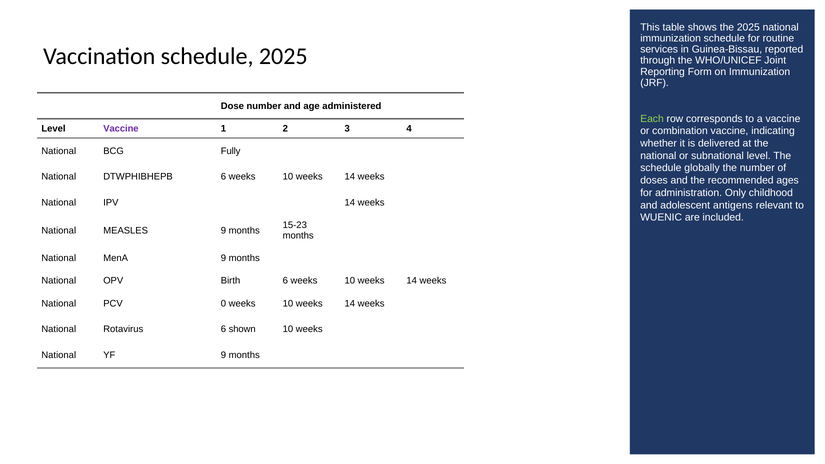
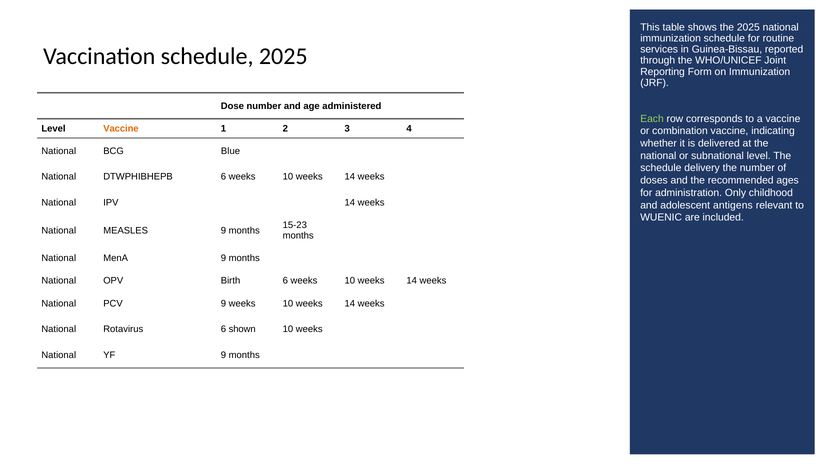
Vaccine colour: purple -> orange (121, 128)
Fully: Fully -> Blue (231, 151)
globally: globally -> delivery (702, 168)
PCV 0: 0 -> 9 (223, 303)
